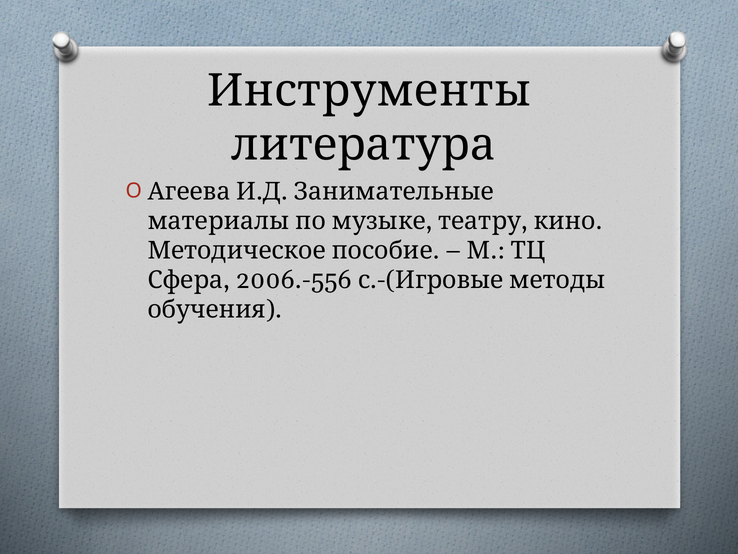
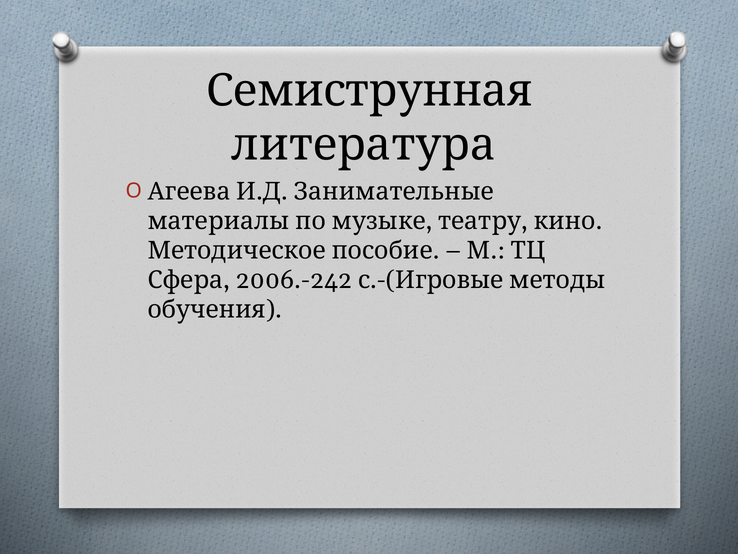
Инструменты: Инструменты -> Семиструнная (370, 91)
2006.-556: 2006.-556 -> 2006.-242 (294, 280)
